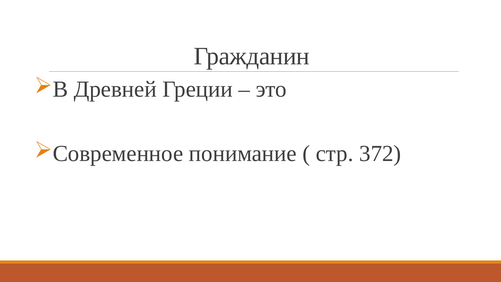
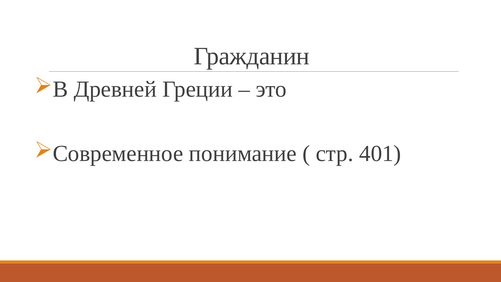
372: 372 -> 401 (380, 153)
